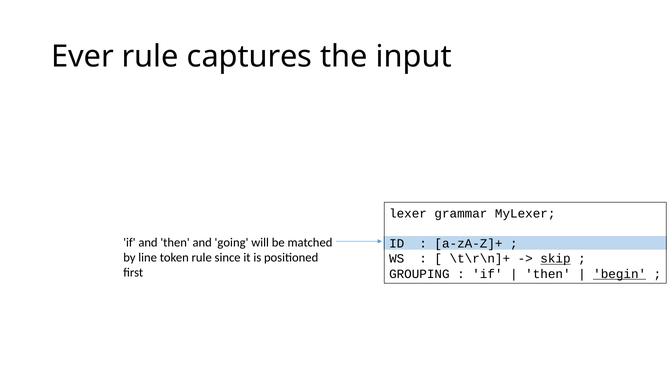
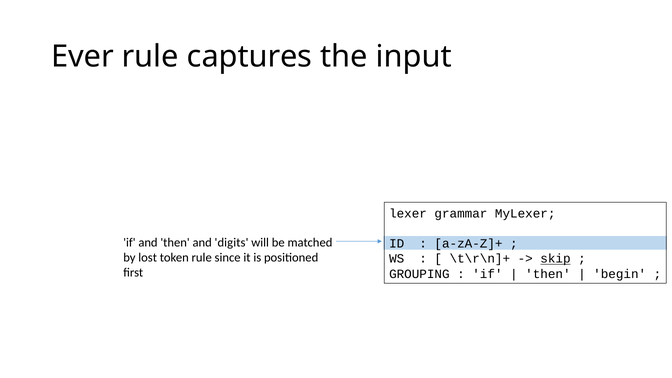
going: going -> digits (232, 242)
line: line -> lost (148, 258)
begin underline: present -> none (620, 274)
